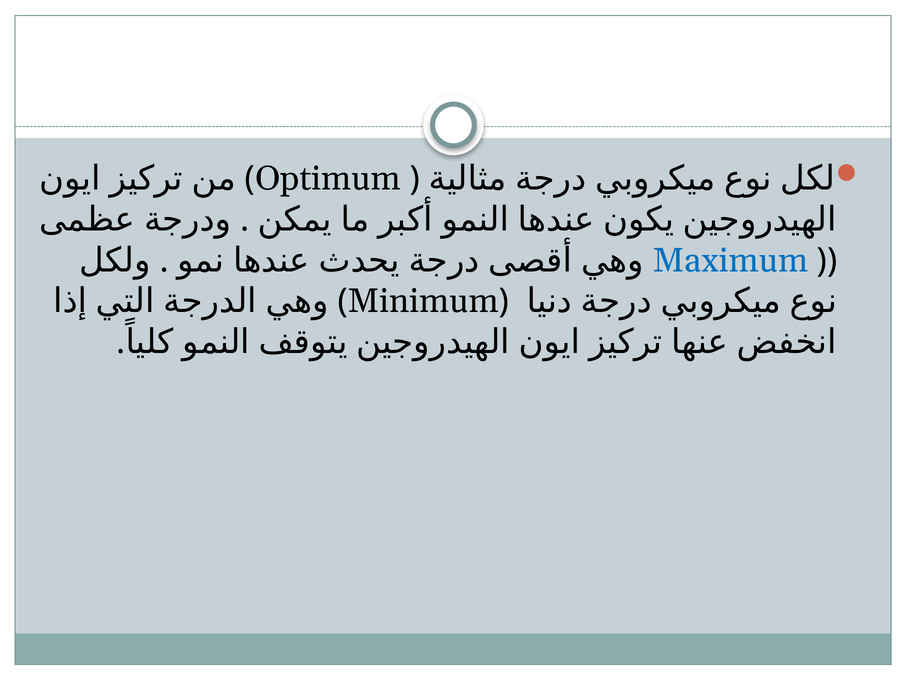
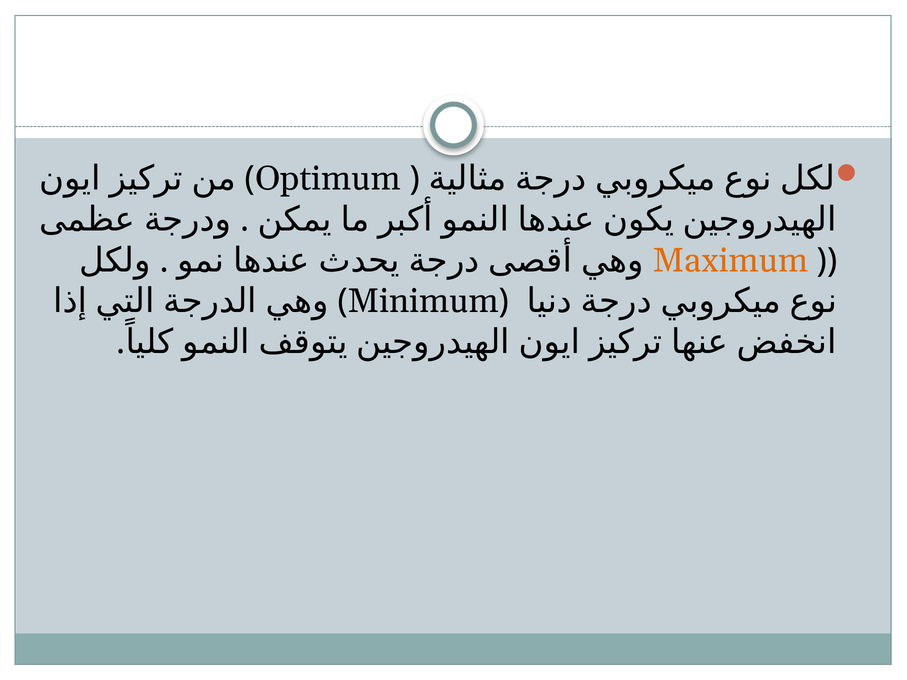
Maximum colour: blue -> orange (730, 260)
